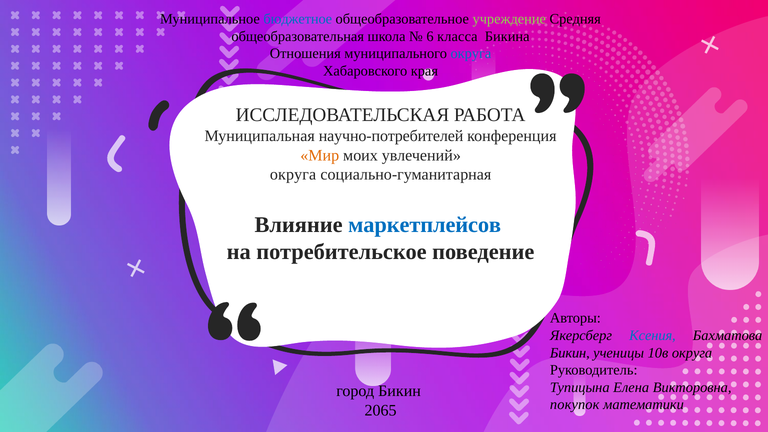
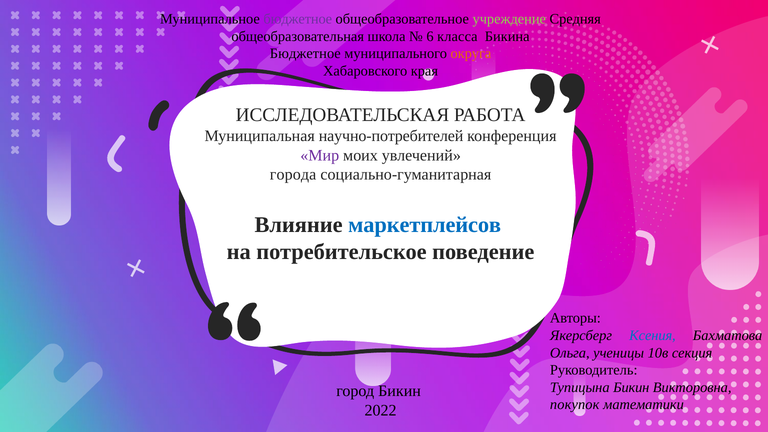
бюджетное colour: blue -> purple (298, 19)
Отношения: Отношения -> Бюджетное (305, 54)
округа colour: blue -> orange (471, 54)
Мир colour: orange -> purple (320, 155)
округа: округа -> города (293, 174)
Бикин: Бикин -> Ольга (570, 353)
10в округа: округа -> секция (692, 353)
Тупицына Елена: Елена -> Бикин (631, 387)
2065: 2065 -> 2022 (381, 410)
